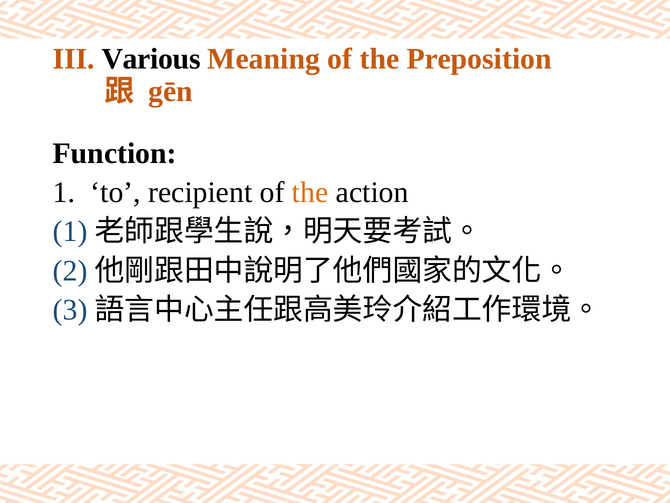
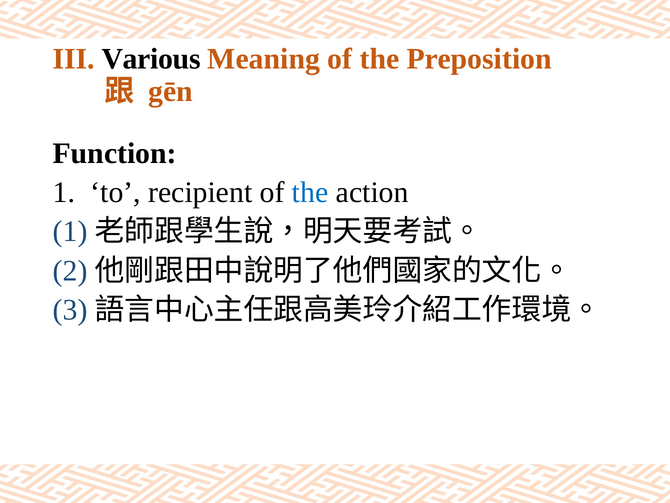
the colour: orange -> blue (310, 192)
